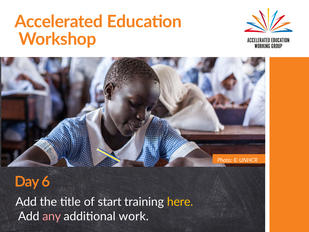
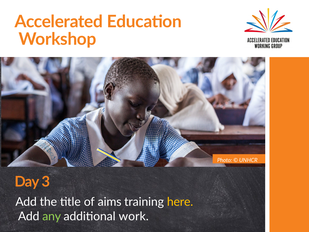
6: 6 -> 3 (46, 182)
start: start -> aims (110, 202)
any colour: pink -> light green (52, 216)
